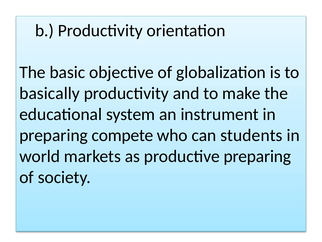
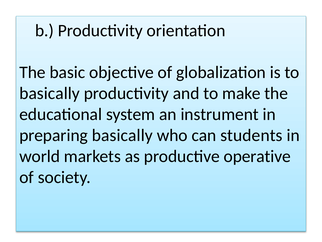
preparing compete: compete -> basically (122, 135)
productive preparing: preparing -> operative (257, 156)
